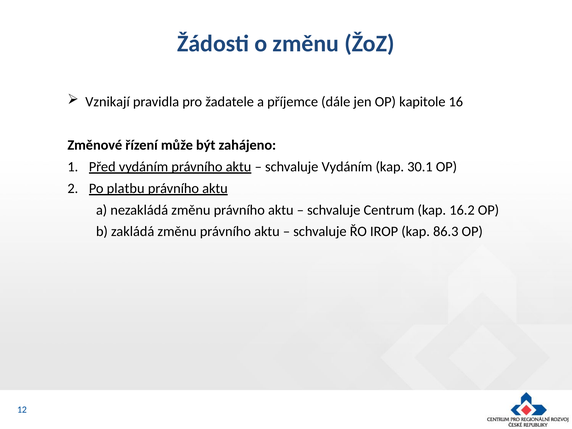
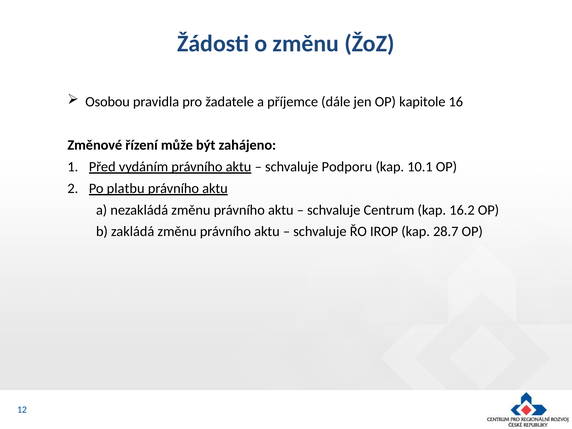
Vznikají: Vznikají -> Osobou (108, 102)
schvaluje Vydáním: Vydáním -> Podporu (347, 167)
30.1: 30.1 -> 10.1 (420, 167)
86.3: 86.3 -> 28.7 (446, 232)
